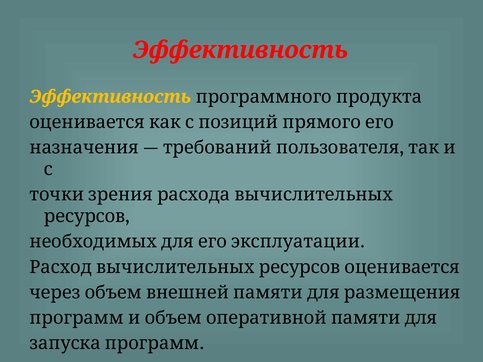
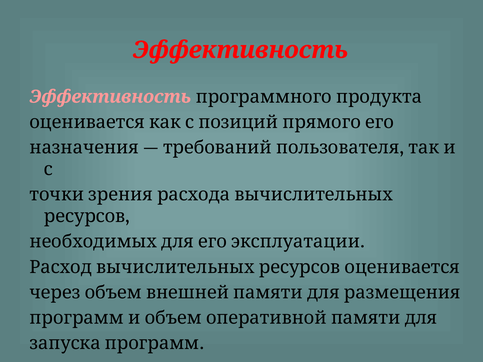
Эффективность colour: yellow -> pink (110, 97)
